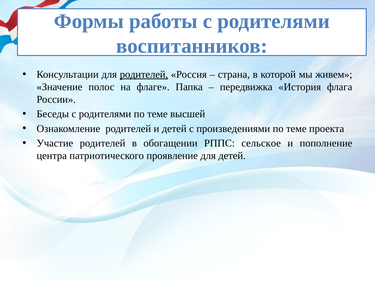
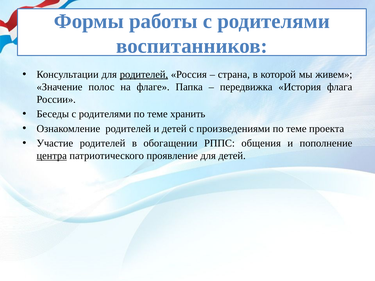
высшей: высшей -> хранить (188, 114)
сельское: сельское -> общения (261, 143)
центра underline: none -> present (52, 156)
